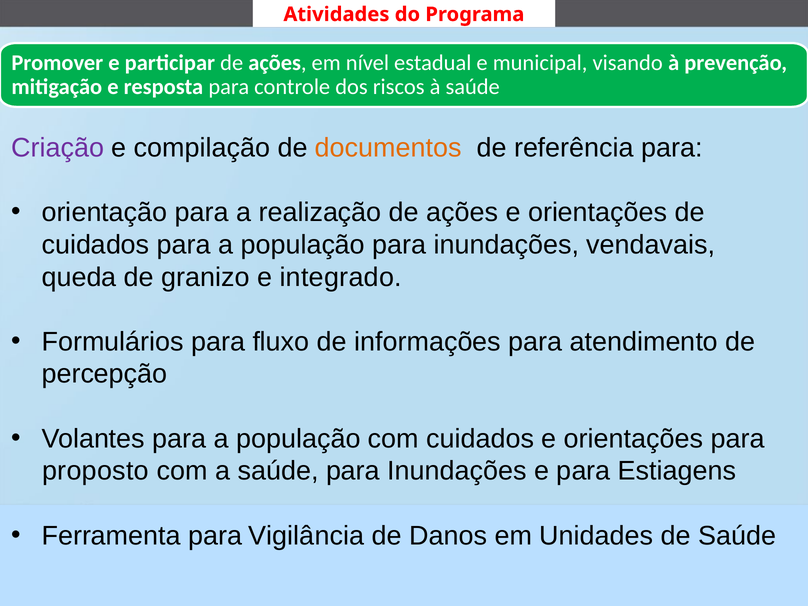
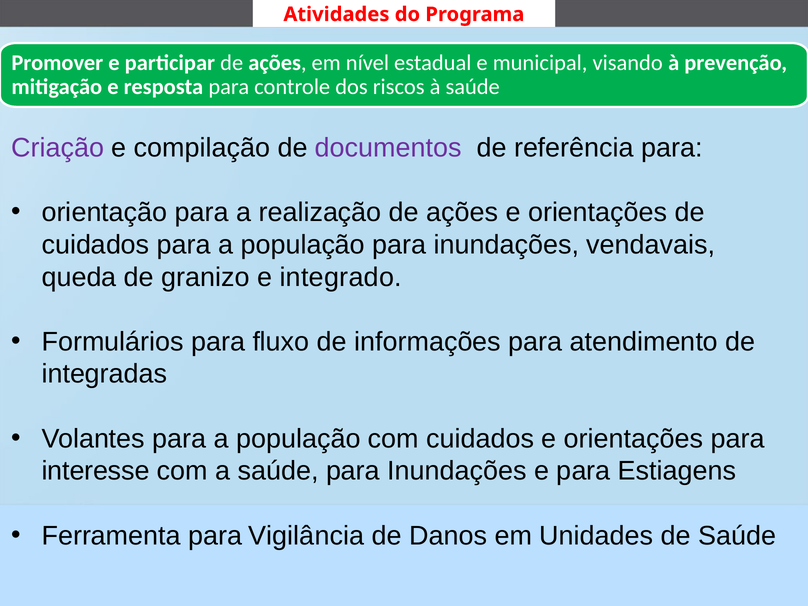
documentos colour: orange -> purple (388, 148)
percepção: percepção -> integradas (104, 374)
proposto: proposto -> interesse (96, 471)
